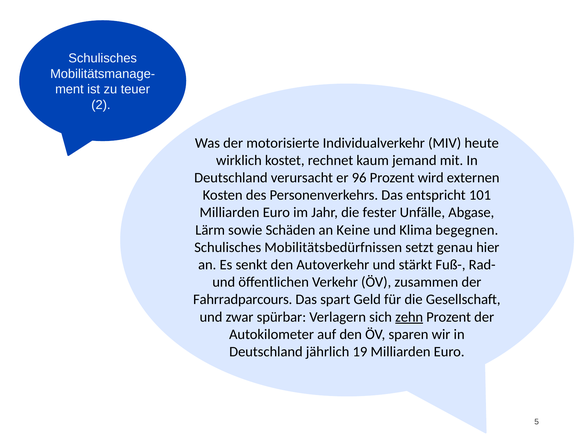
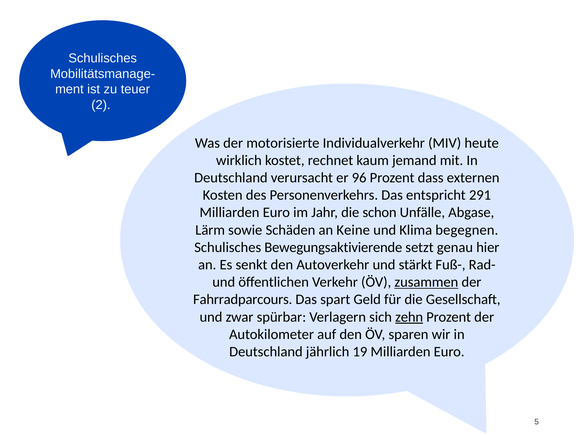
wird: wird -> dass (431, 178)
101: 101 -> 291 (480, 195)
fester: fester -> schon (380, 213)
Mobilitätsbedürfnissen: Mobilitätsbedürfnissen -> Bewegungsaktivierende (333, 247)
zusammen underline: none -> present (426, 282)
